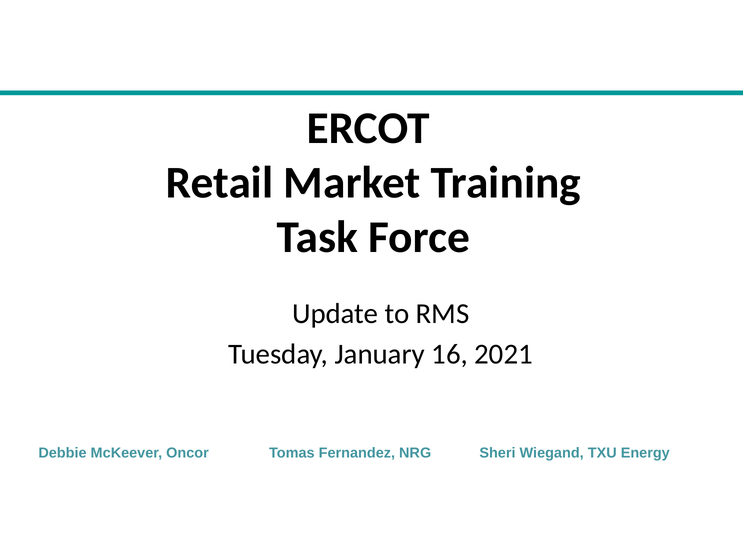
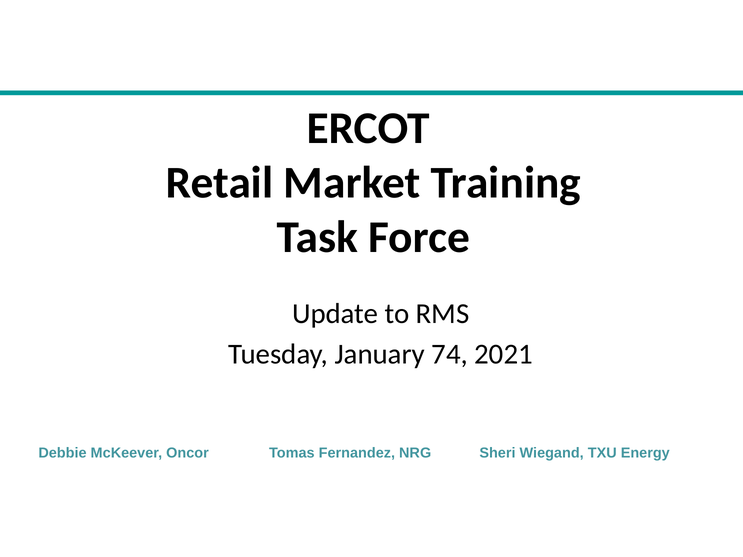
16: 16 -> 74 (450, 355)
